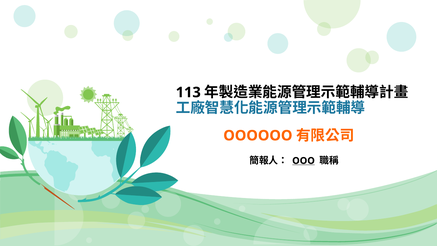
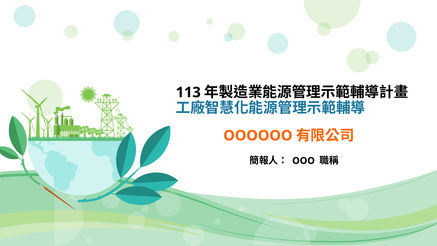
OOO underline: present -> none (303, 161)
